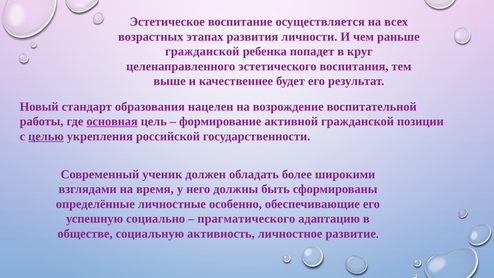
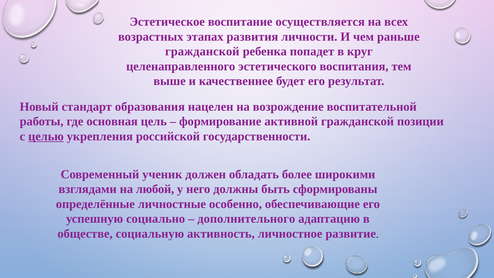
основная underline: present -> none (112, 121)
время: время -> любой (155, 189)
прагматического: прагматического -> дополнительного (246, 219)
